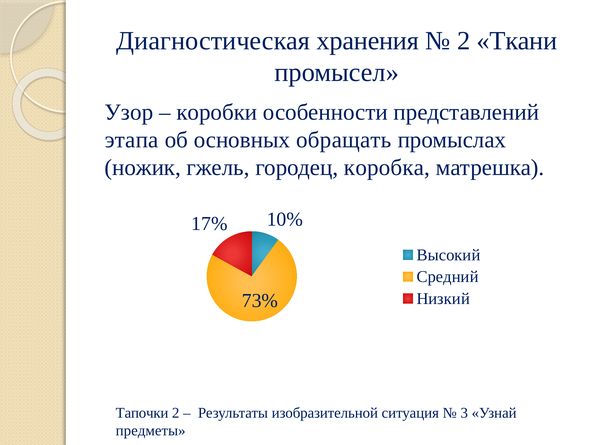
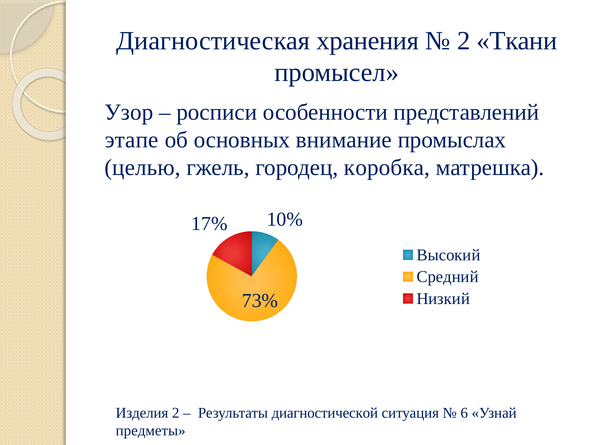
коробки: коробки -> росписи (217, 112)
этапа: этапа -> этапе (132, 140)
обращать: обращать -> внимание (344, 140)
ножик: ножик -> целью (143, 168)
Тапочки: Тапочки -> Изделия (142, 413)
изобразительной: изобразительной -> диагностической (325, 413)
3: 3 -> 6 (464, 413)
